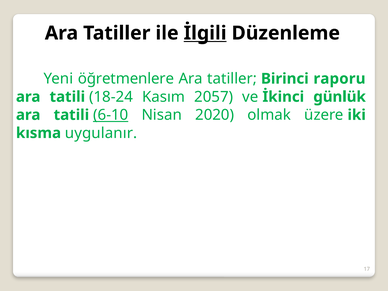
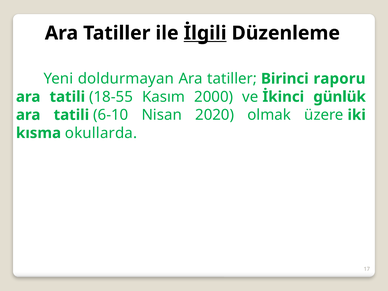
öğretmenlere: öğretmenlere -> doldurmayan (126, 79)
18-24: 18-24 -> 18-55 (111, 97)
2057: 2057 -> 2000 (214, 97)
6-10 underline: present -> none (111, 115)
uygulanır: uygulanır -> okullarda (101, 133)
